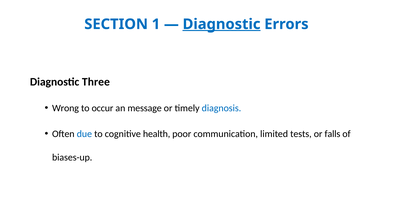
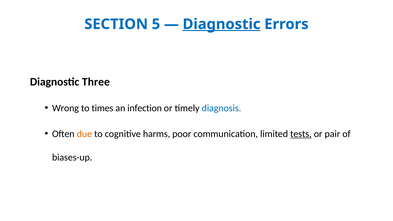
1: 1 -> 5 (156, 24)
occur: occur -> times (102, 108)
message: message -> infection (145, 108)
due colour: blue -> orange (84, 134)
health: health -> harms (157, 134)
tests underline: none -> present (301, 134)
falls: falls -> pair (332, 134)
